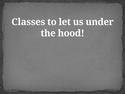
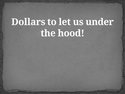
Classes: Classes -> Dollars (28, 22)
